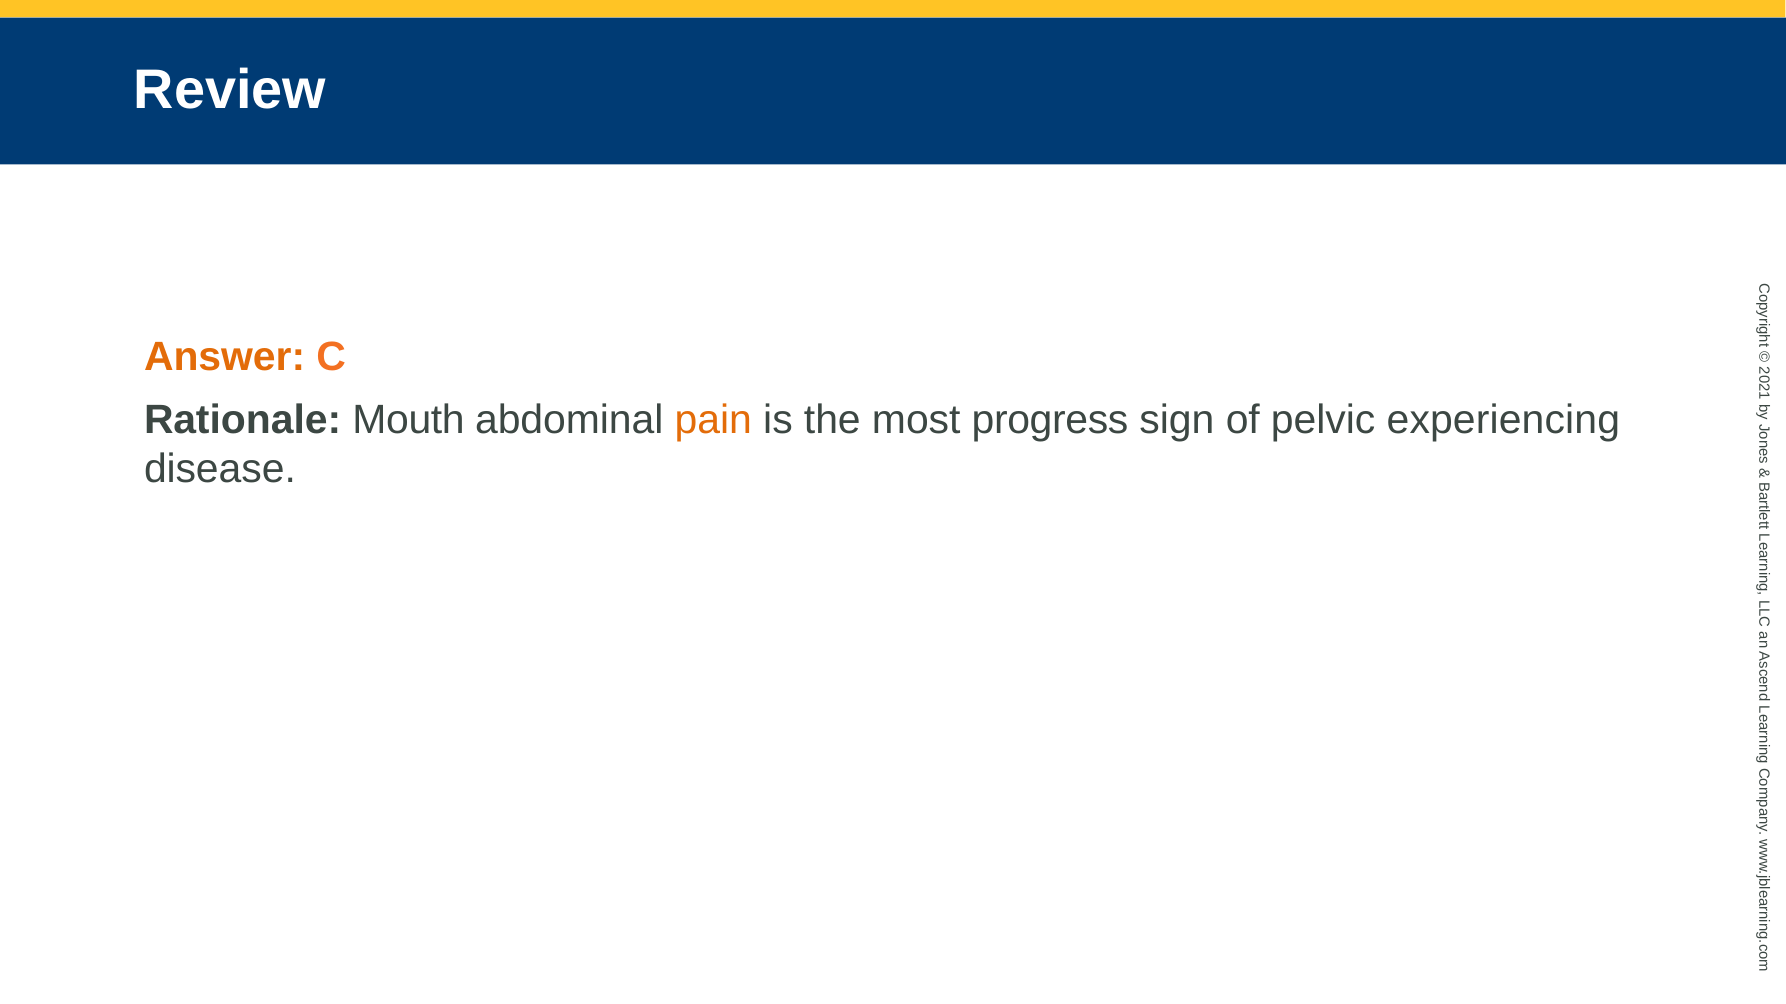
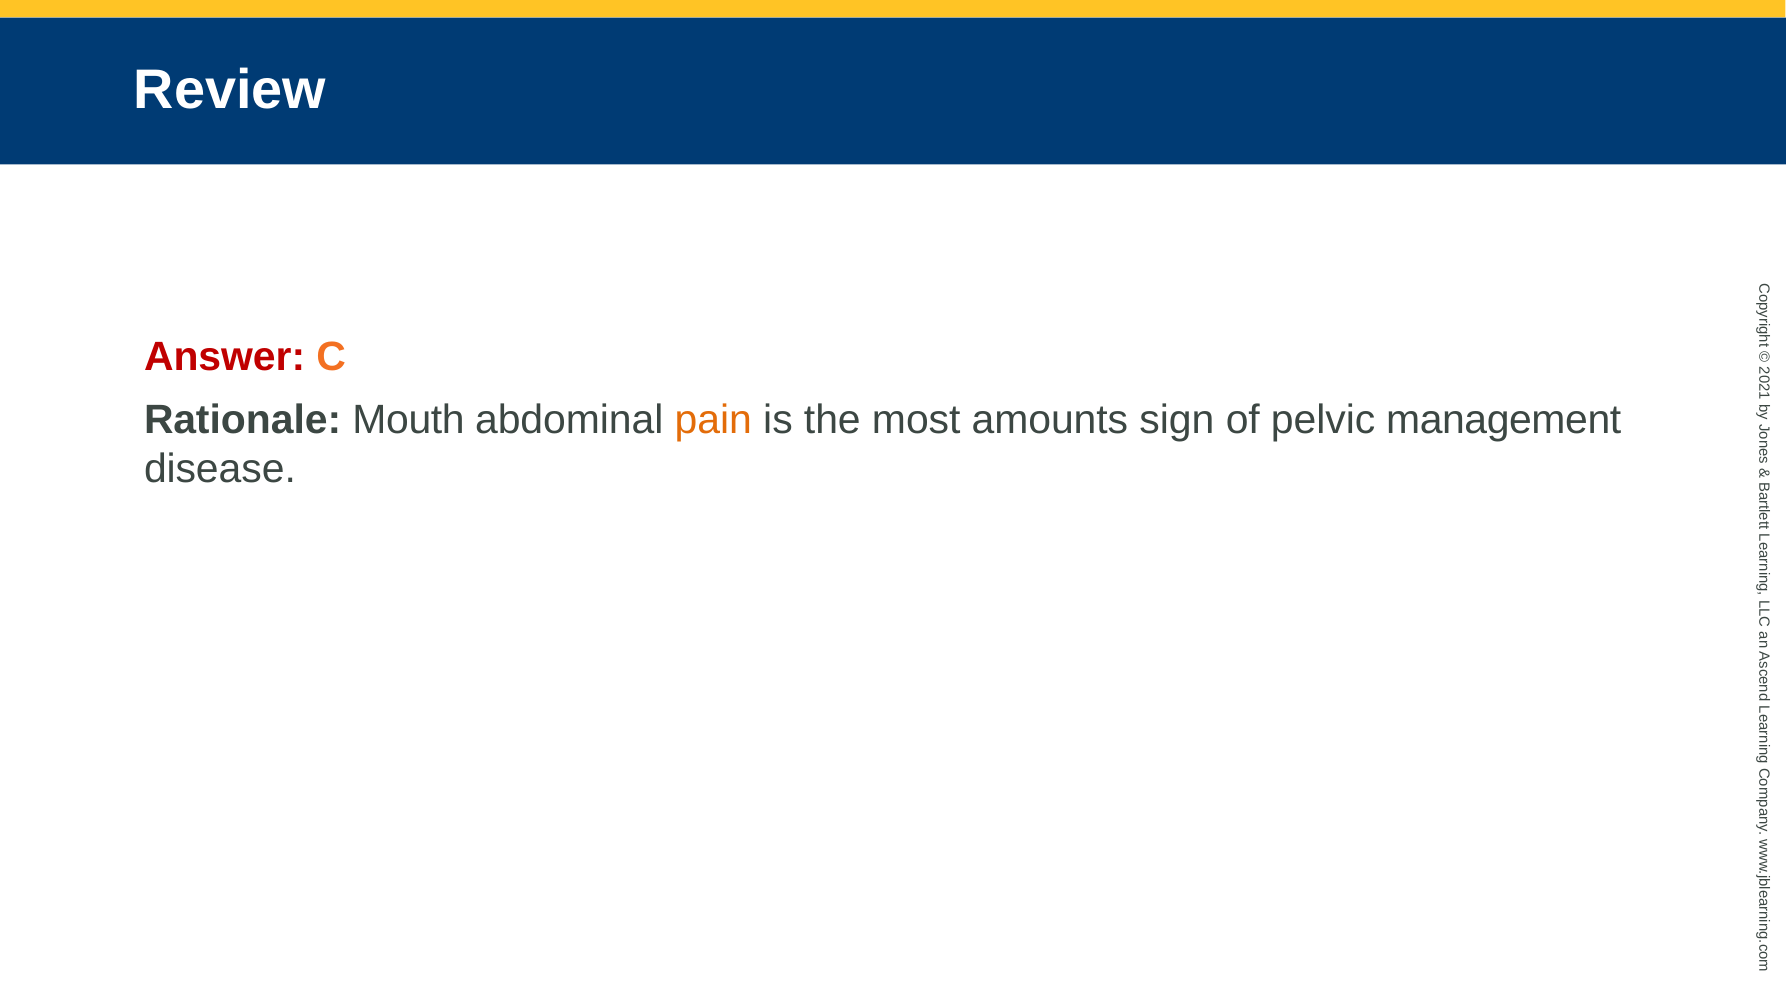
Answer colour: orange -> red (225, 357)
progress: progress -> amounts (1050, 420)
experiencing: experiencing -> management (1504, 420)
